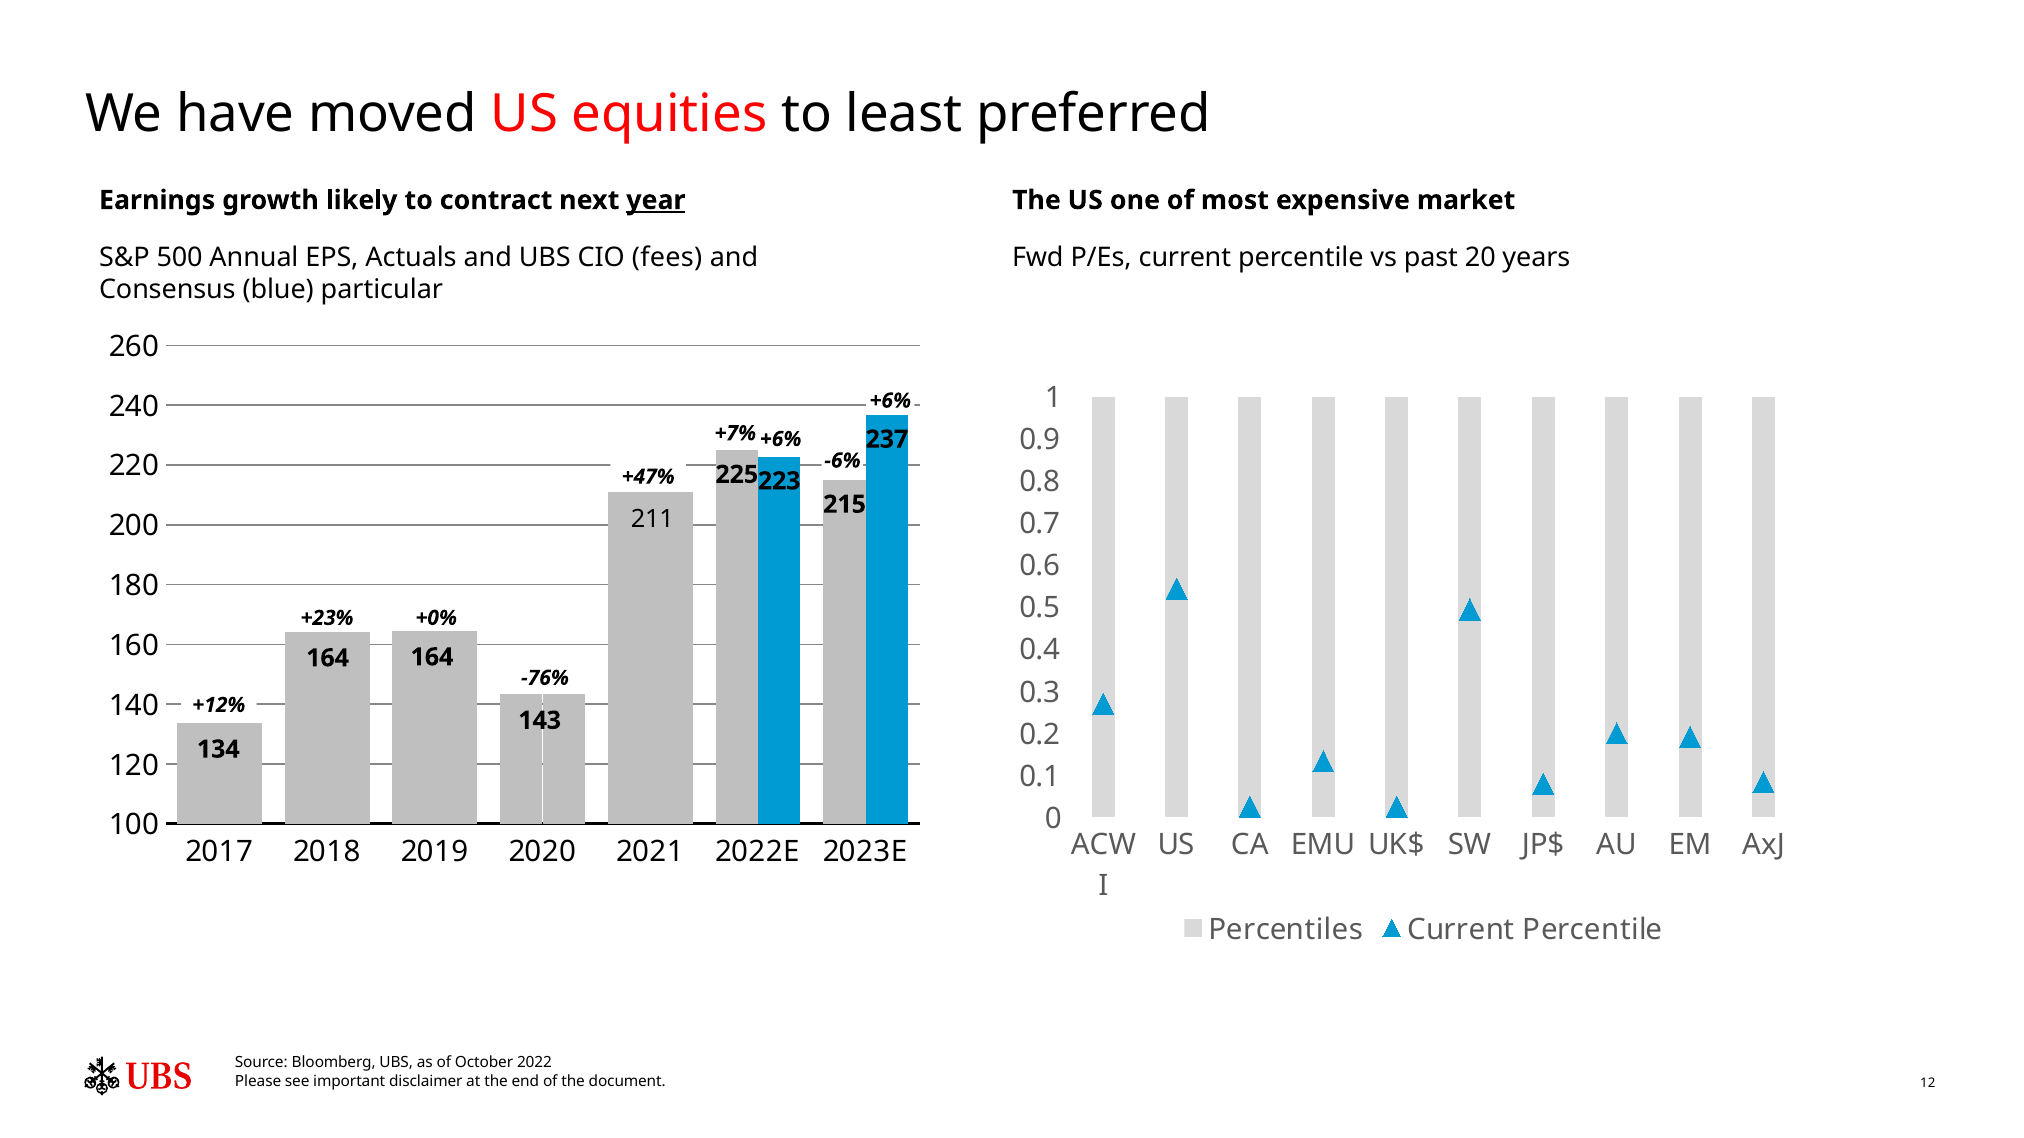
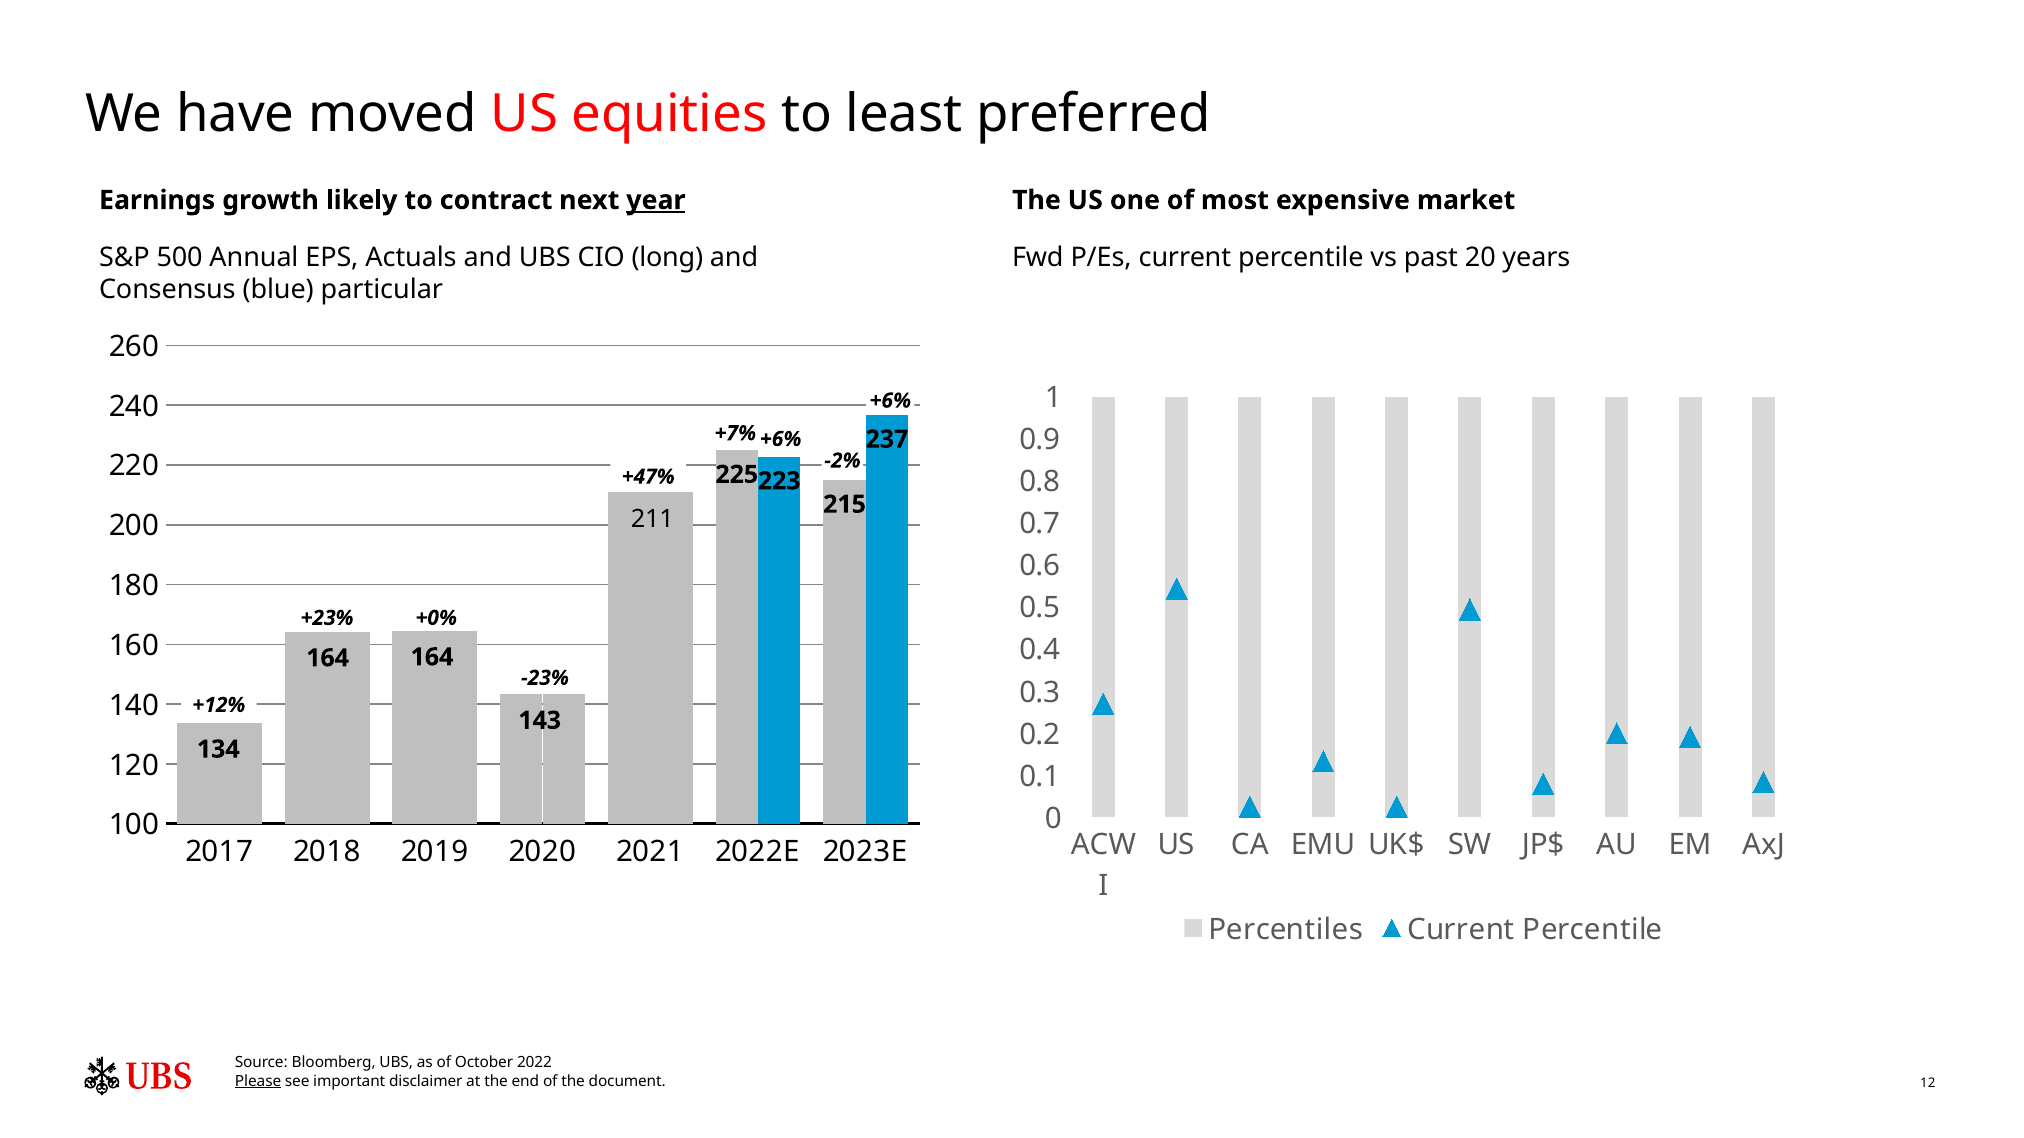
fees: fees -> long (667, 257)
-6%: -6% -> -2% (842, 461)
-76%: -76% -> -23% (545, 678)
Please underline: none -> present (258, 1081)
